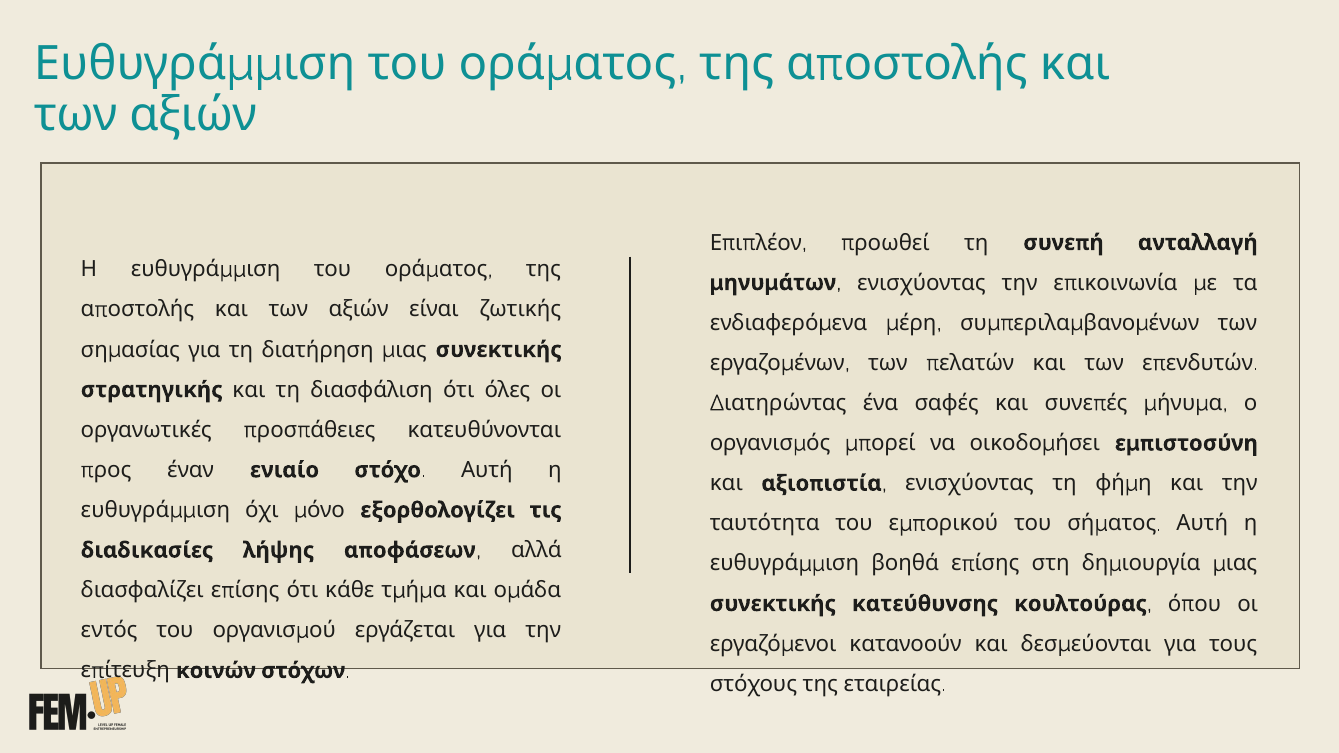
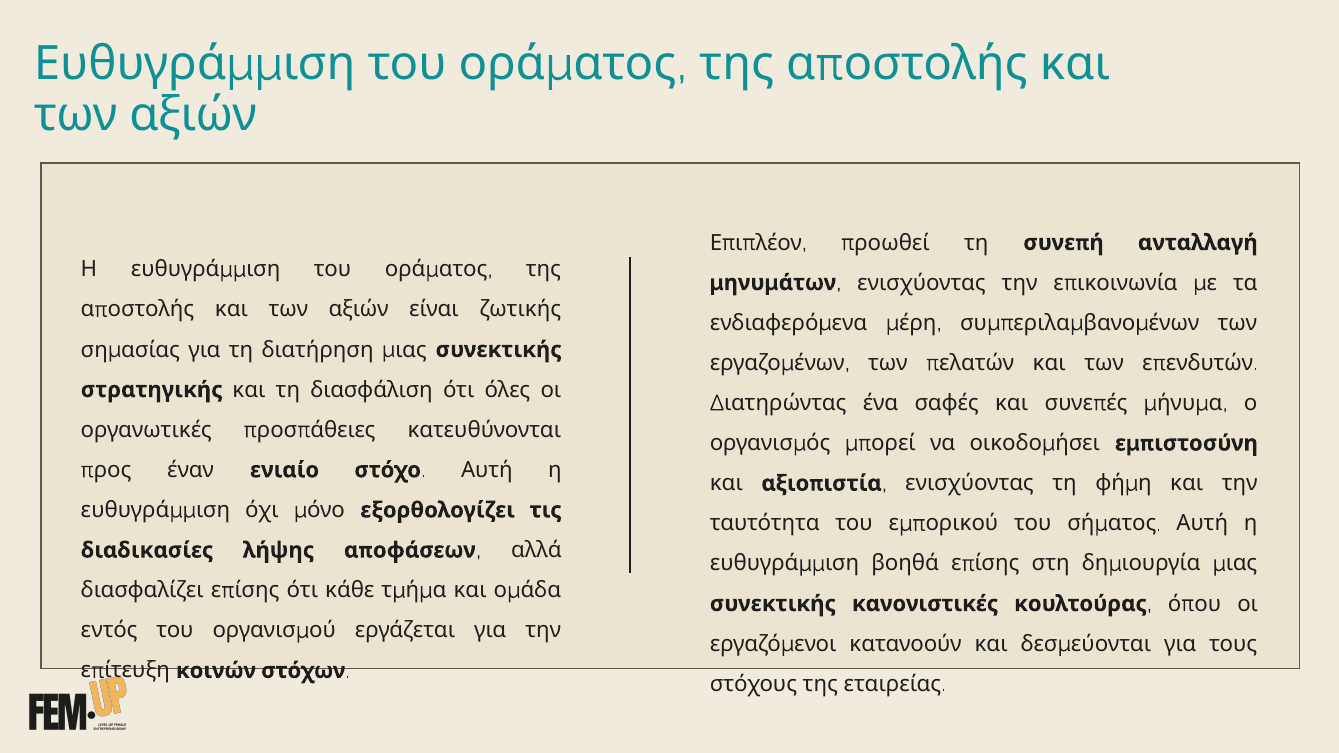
κατεύθυνσης: κατεύθυνσης -> κανονιστικές (925, 604)
